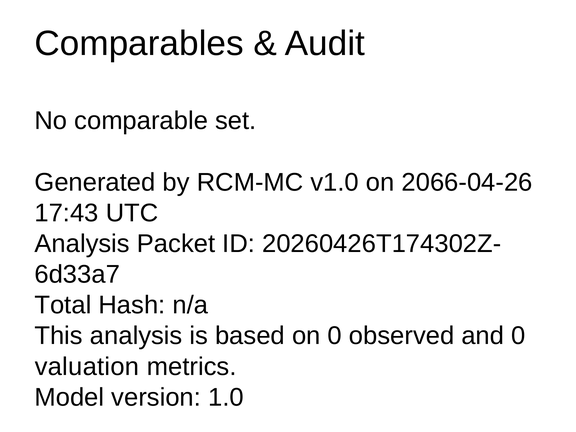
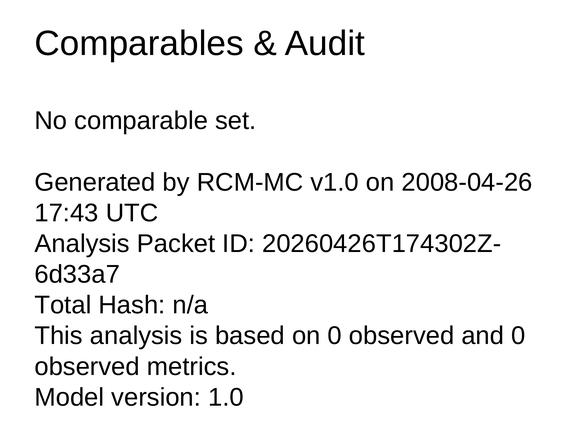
2066-04-26: 2066-04-26 -> 2008-04-26 (467, 182)
valuation: valuation -> observed (87, 367)
